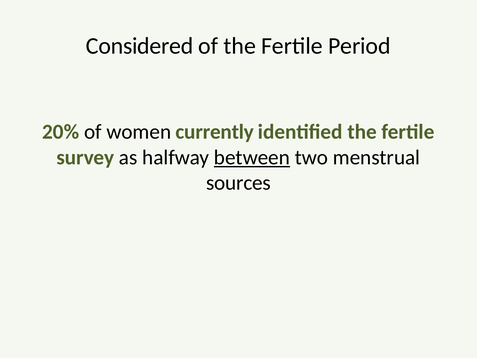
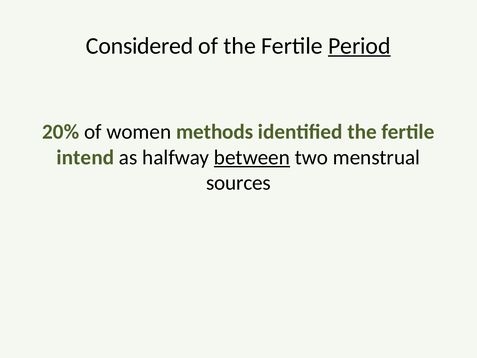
Period underline: none -> present (359, 46)
currently: currently -> methods (215, 132)
survey: survey -> intend (85, 157)
